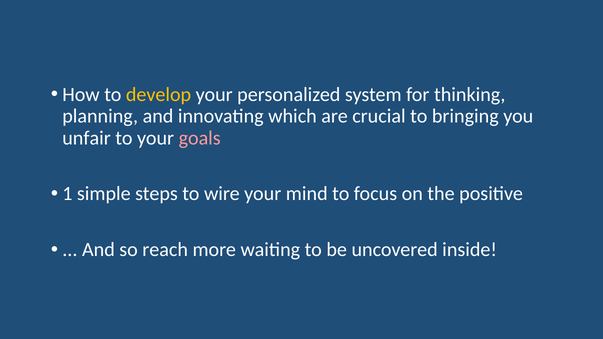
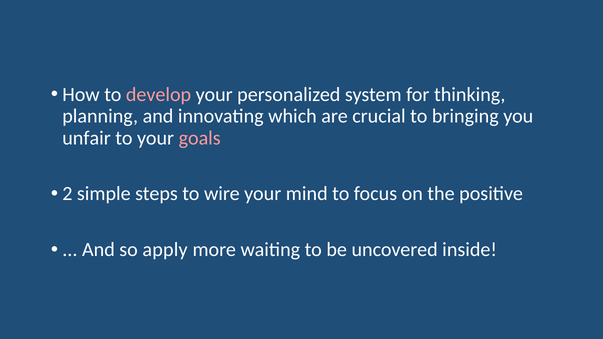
develop colour: yellow -> pink (159, 95)
1: 1 -> 2 (67, 194)
reach: reach -> apply (165, 250)
